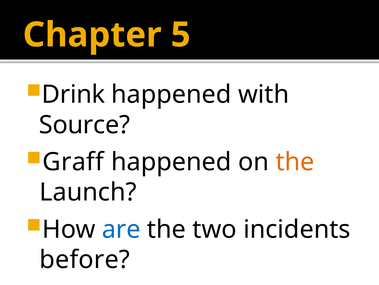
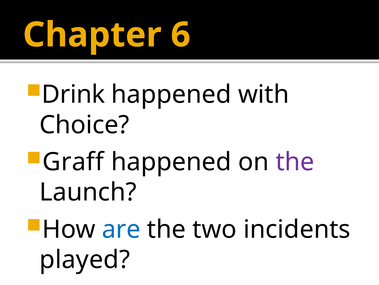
5: 5 -> 6 (181, 35)
Source: Source -> Choice (84, 125)
the colour: orange -> purple (295, 162)
before: before -> played (85, 259)
